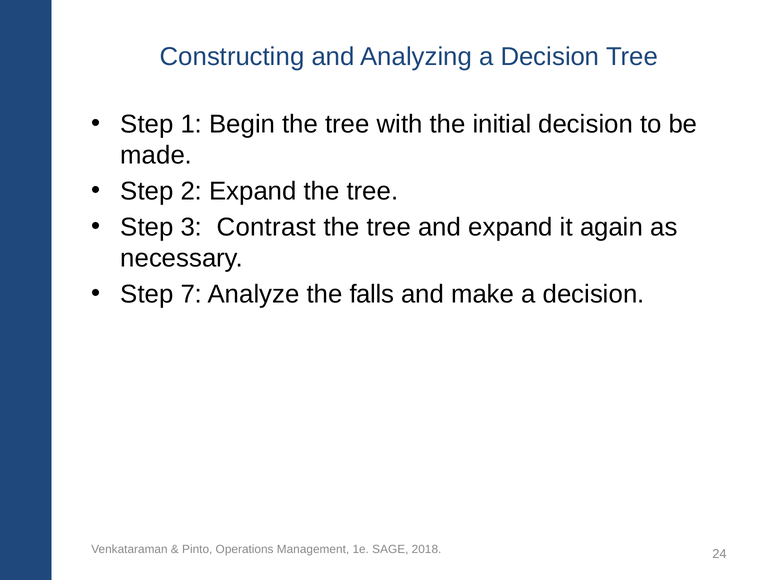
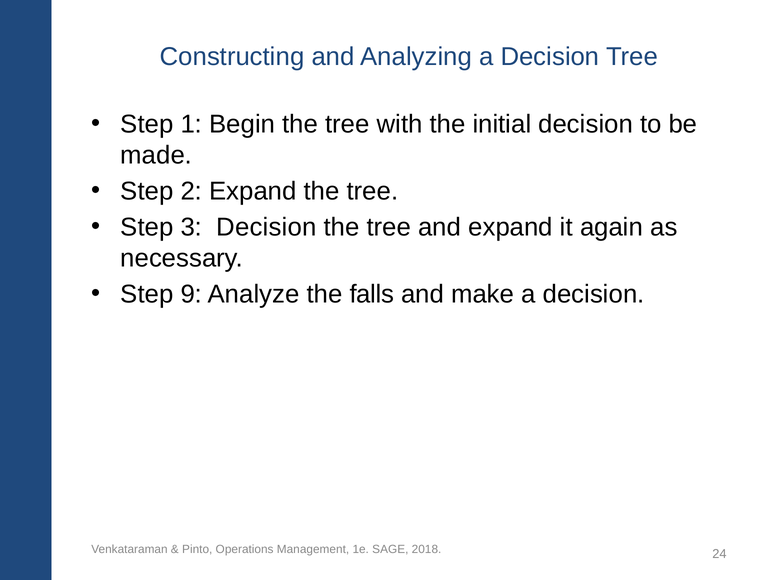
3 Contrast: Contrast -> Decision (266, 227)
7: 7 -> 9 (191, 294)
